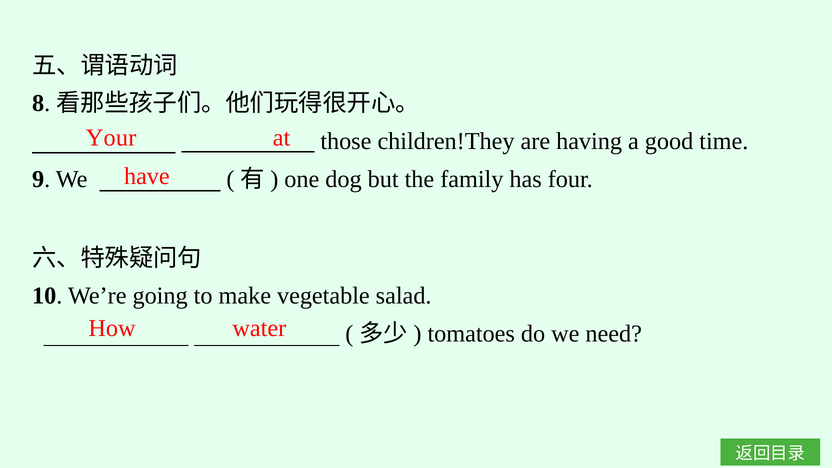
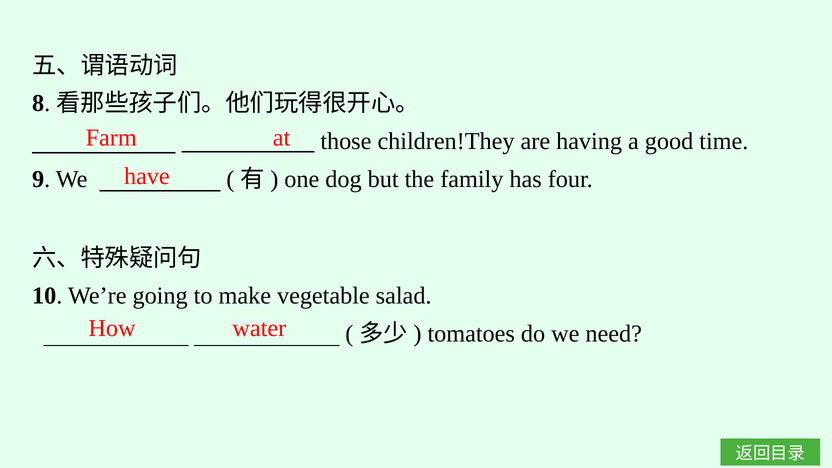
Your: Your -> Farm (111, 138)
